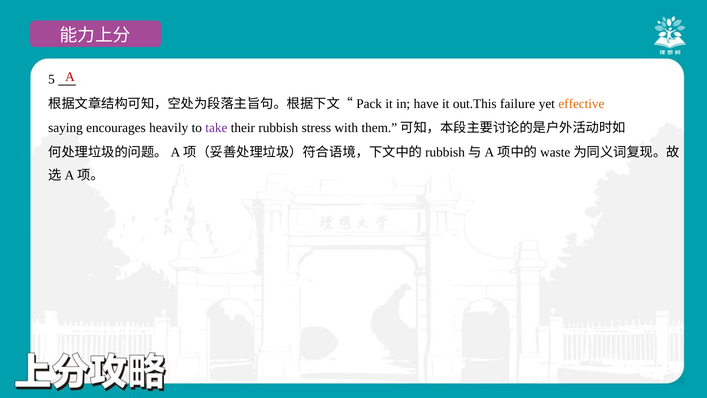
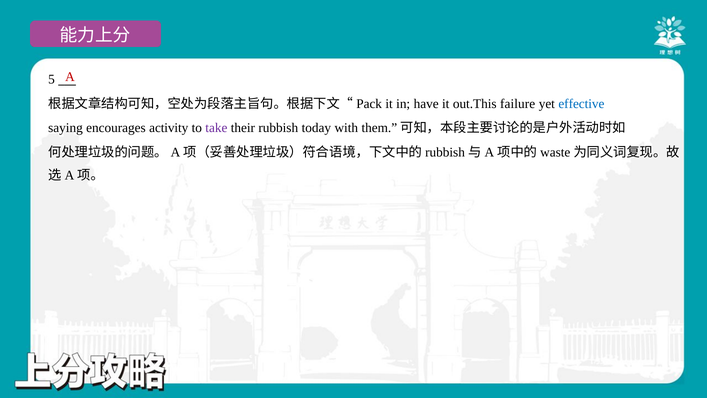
effective colour: orange -> blue (581, 104)
heavily: heavily -> activity (169, 128)
stress: stress -> today (316, 128)
